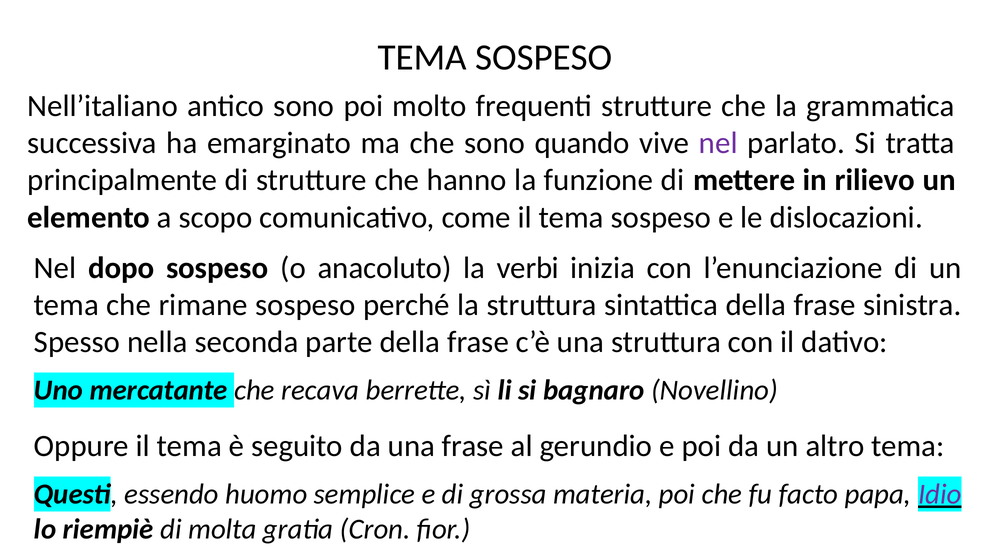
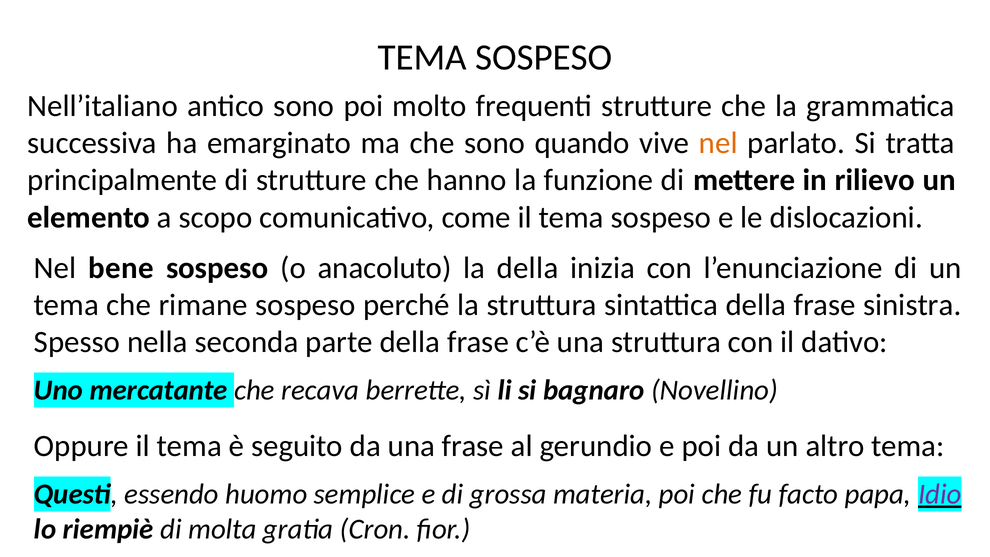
nel colour: purple -> orange (718, 143)
dopo: dopo -> bene (121, 268)
la verbi: verbi -> della (528, 268)
